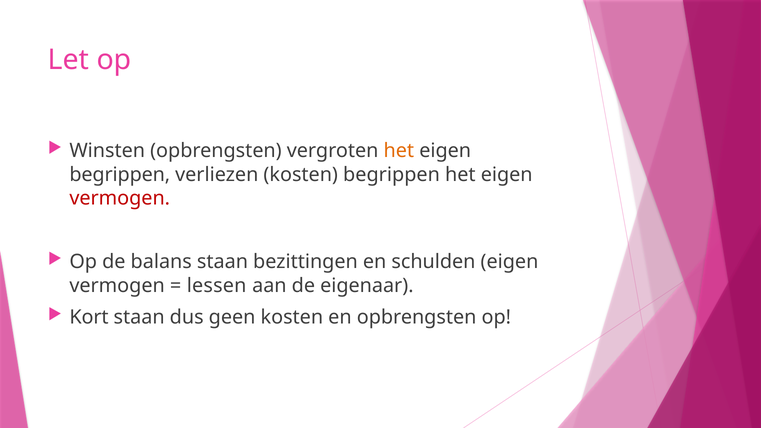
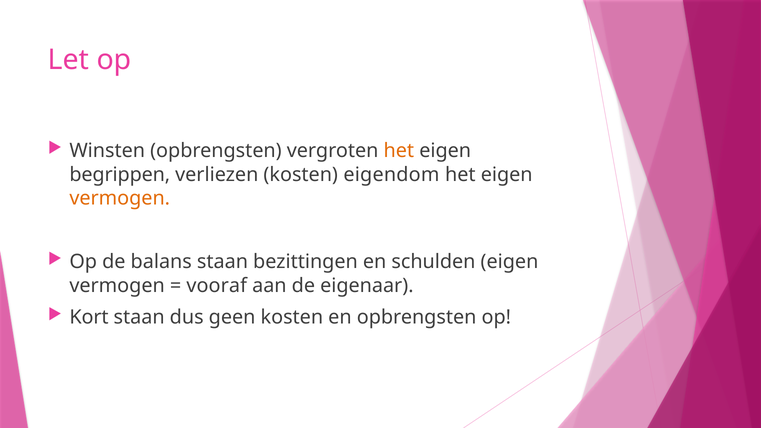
kosten begrippen: begrippen -> eigendom (391, 175)
vermogen colour: red -> orange (120, 198)
lessen: lessen -> vooraf (217, 286)
